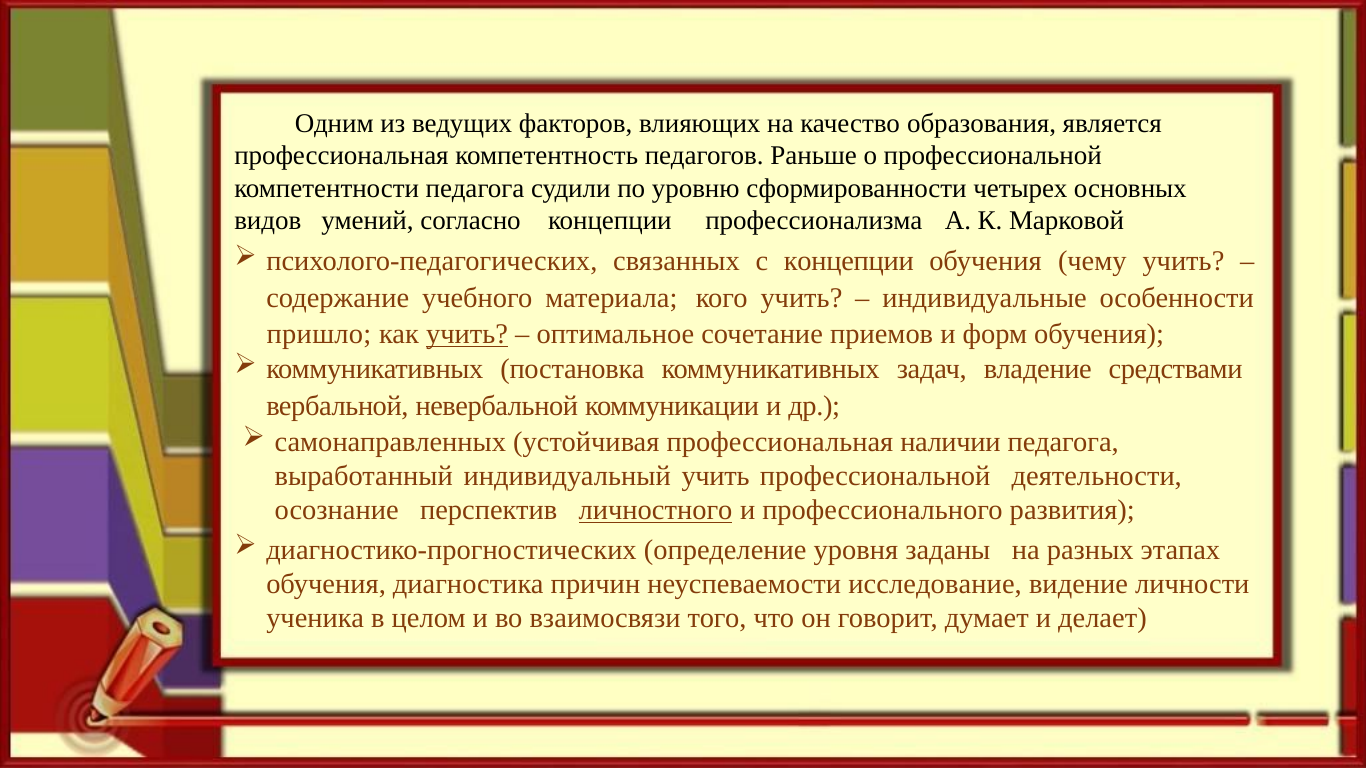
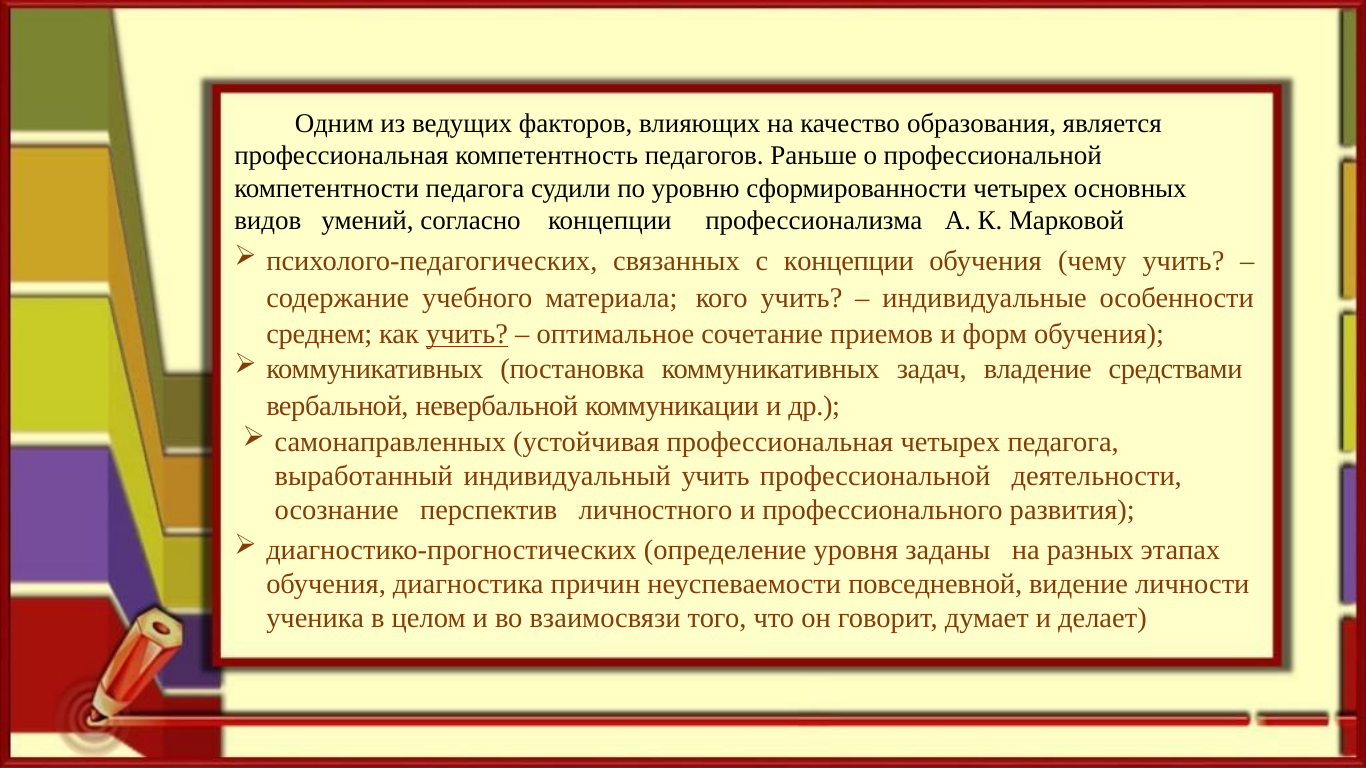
пришло: пришло -> среднем (319, 334)
профессиональная наличии: наличии -> четырех (950, 442)
личностного underline: present -> none (656, 510)
исследование: исследование -> повседневной (935, 584)
